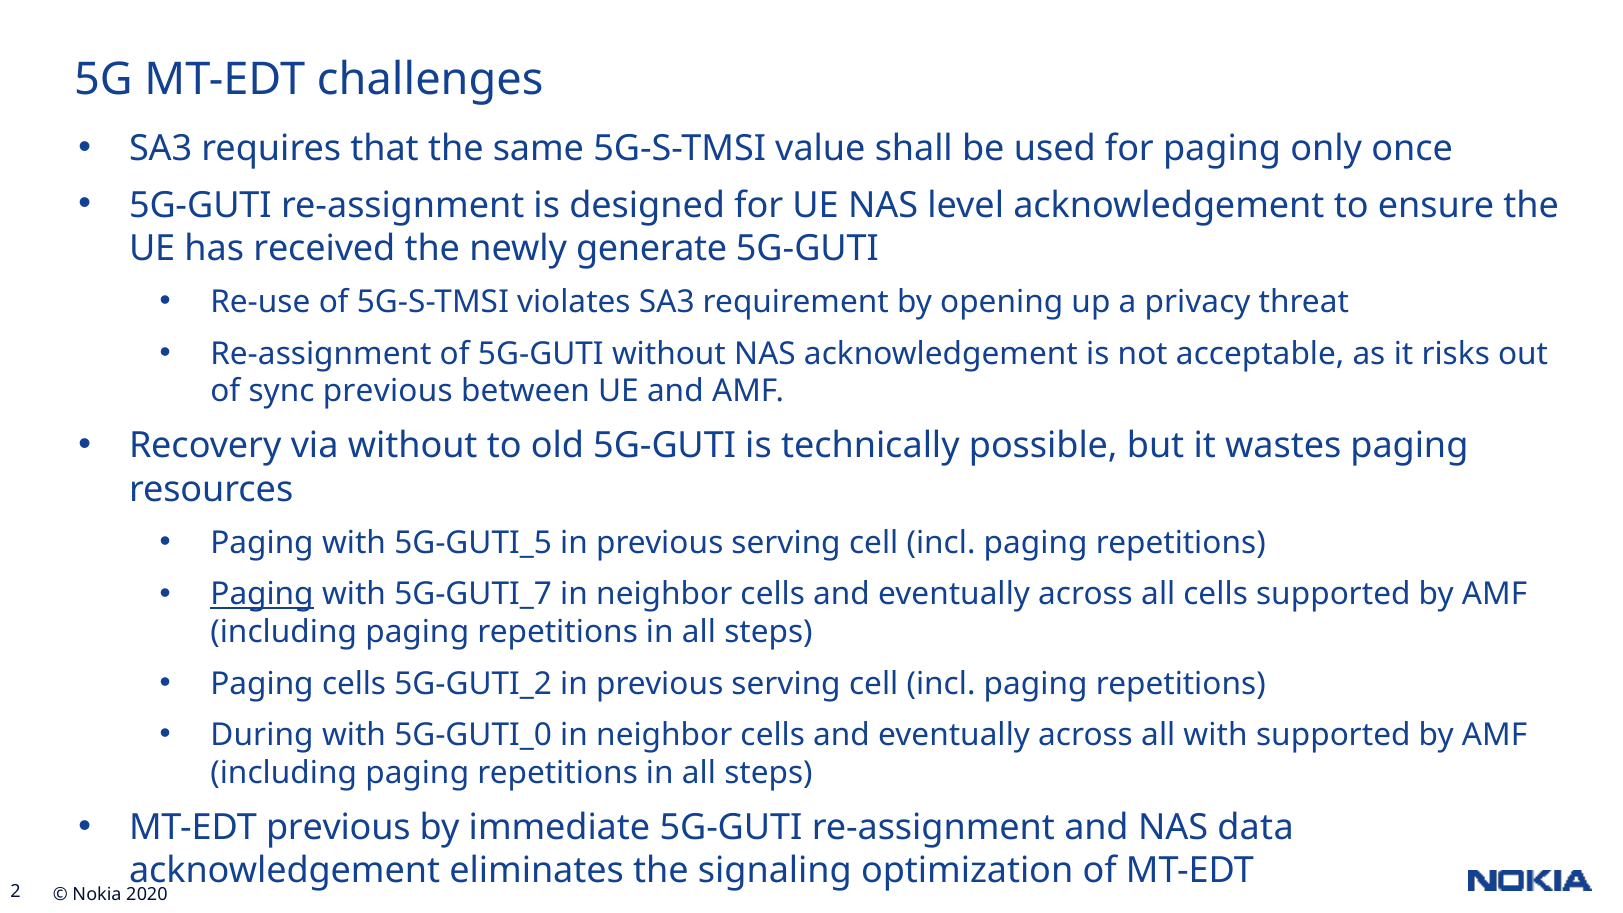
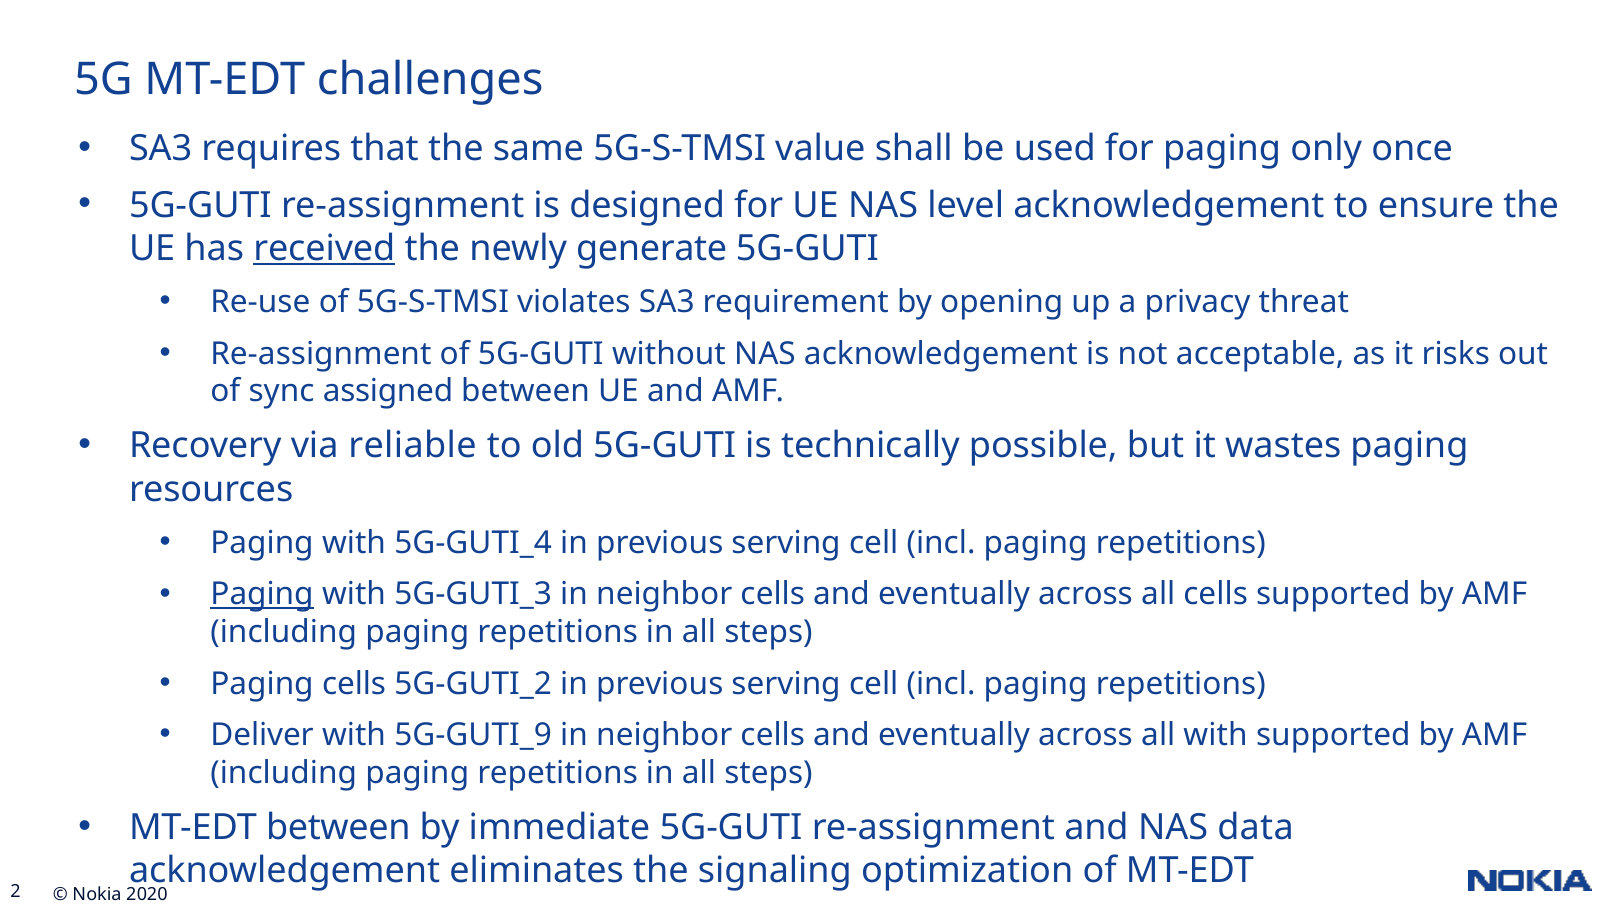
received underline: none -> present (324, 248)
sync previous: previous -> assigned (388, 391)
via without: without -> reliable (412, 446)
5G-GUTI_5: 5G-GUTI_5 -> 5G-GUTI_4 (473, 543)
5G-GUTI_7: 5G-GUTI_7 -> 5G-GUTI_3 (473, 594)
During: During -> Deliver (262, 735)
5G-GUTI_0: 5G-GUTI_0 -> 5G-GUTI_9 (473, 735)
MT-EDT previous: previous -> between (338, 828)
